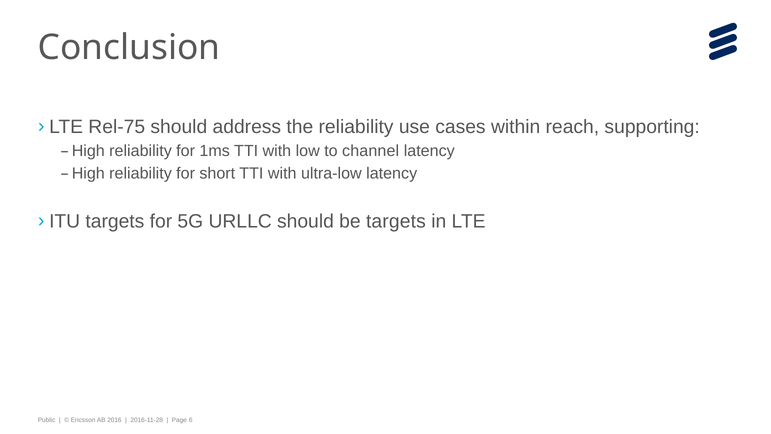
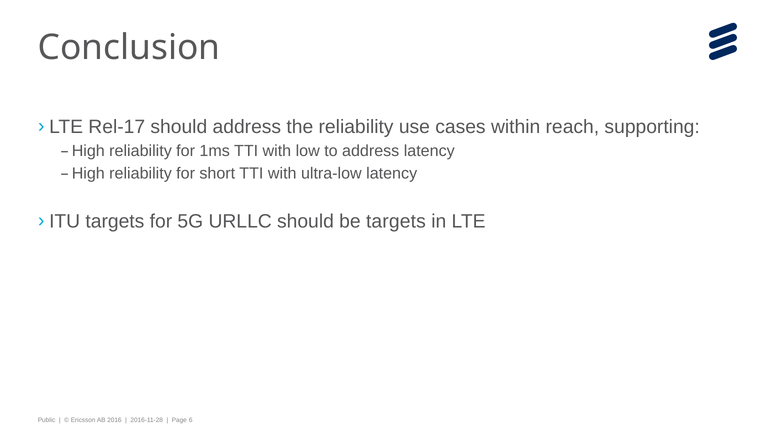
Rel-75: Rel-75 -> Rel-17 (117, 127)
to channel: channel -> address (371, 151)
